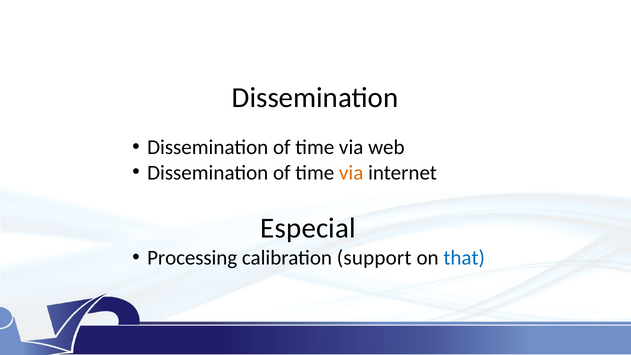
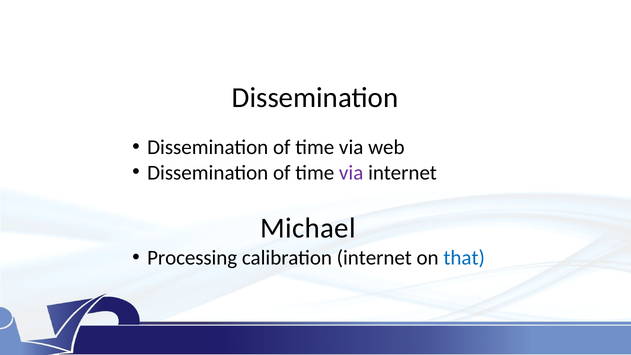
via colour: orange -> purple (351, 173)
Especial: Especial -> Michael (308, 228)
calibration support: support -> internet (374, 258)
